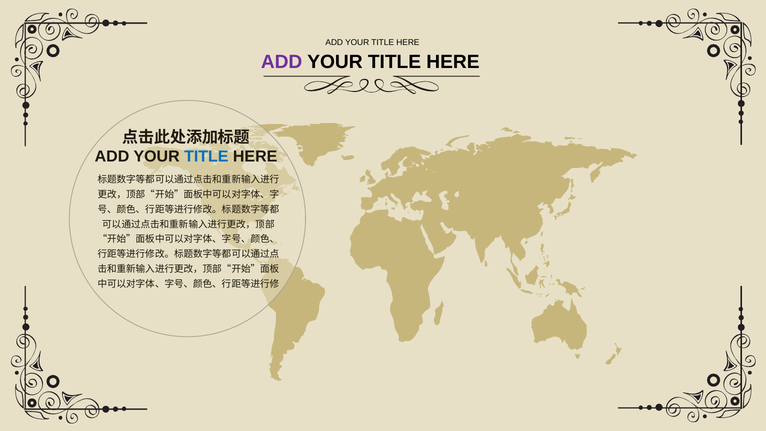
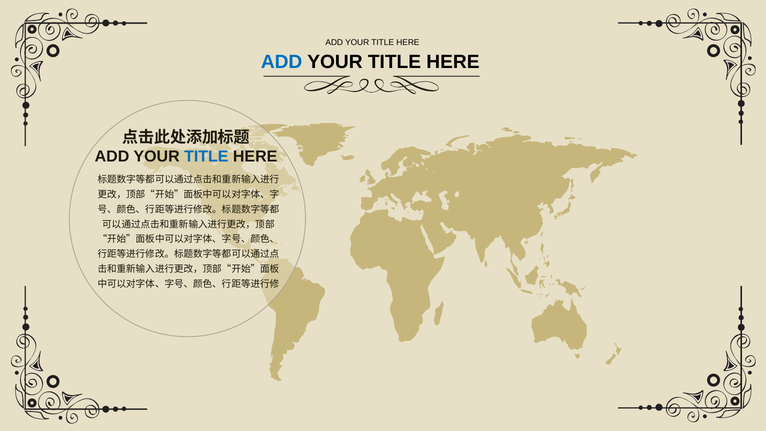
ADD colour: purple -> blue (282, 62)
